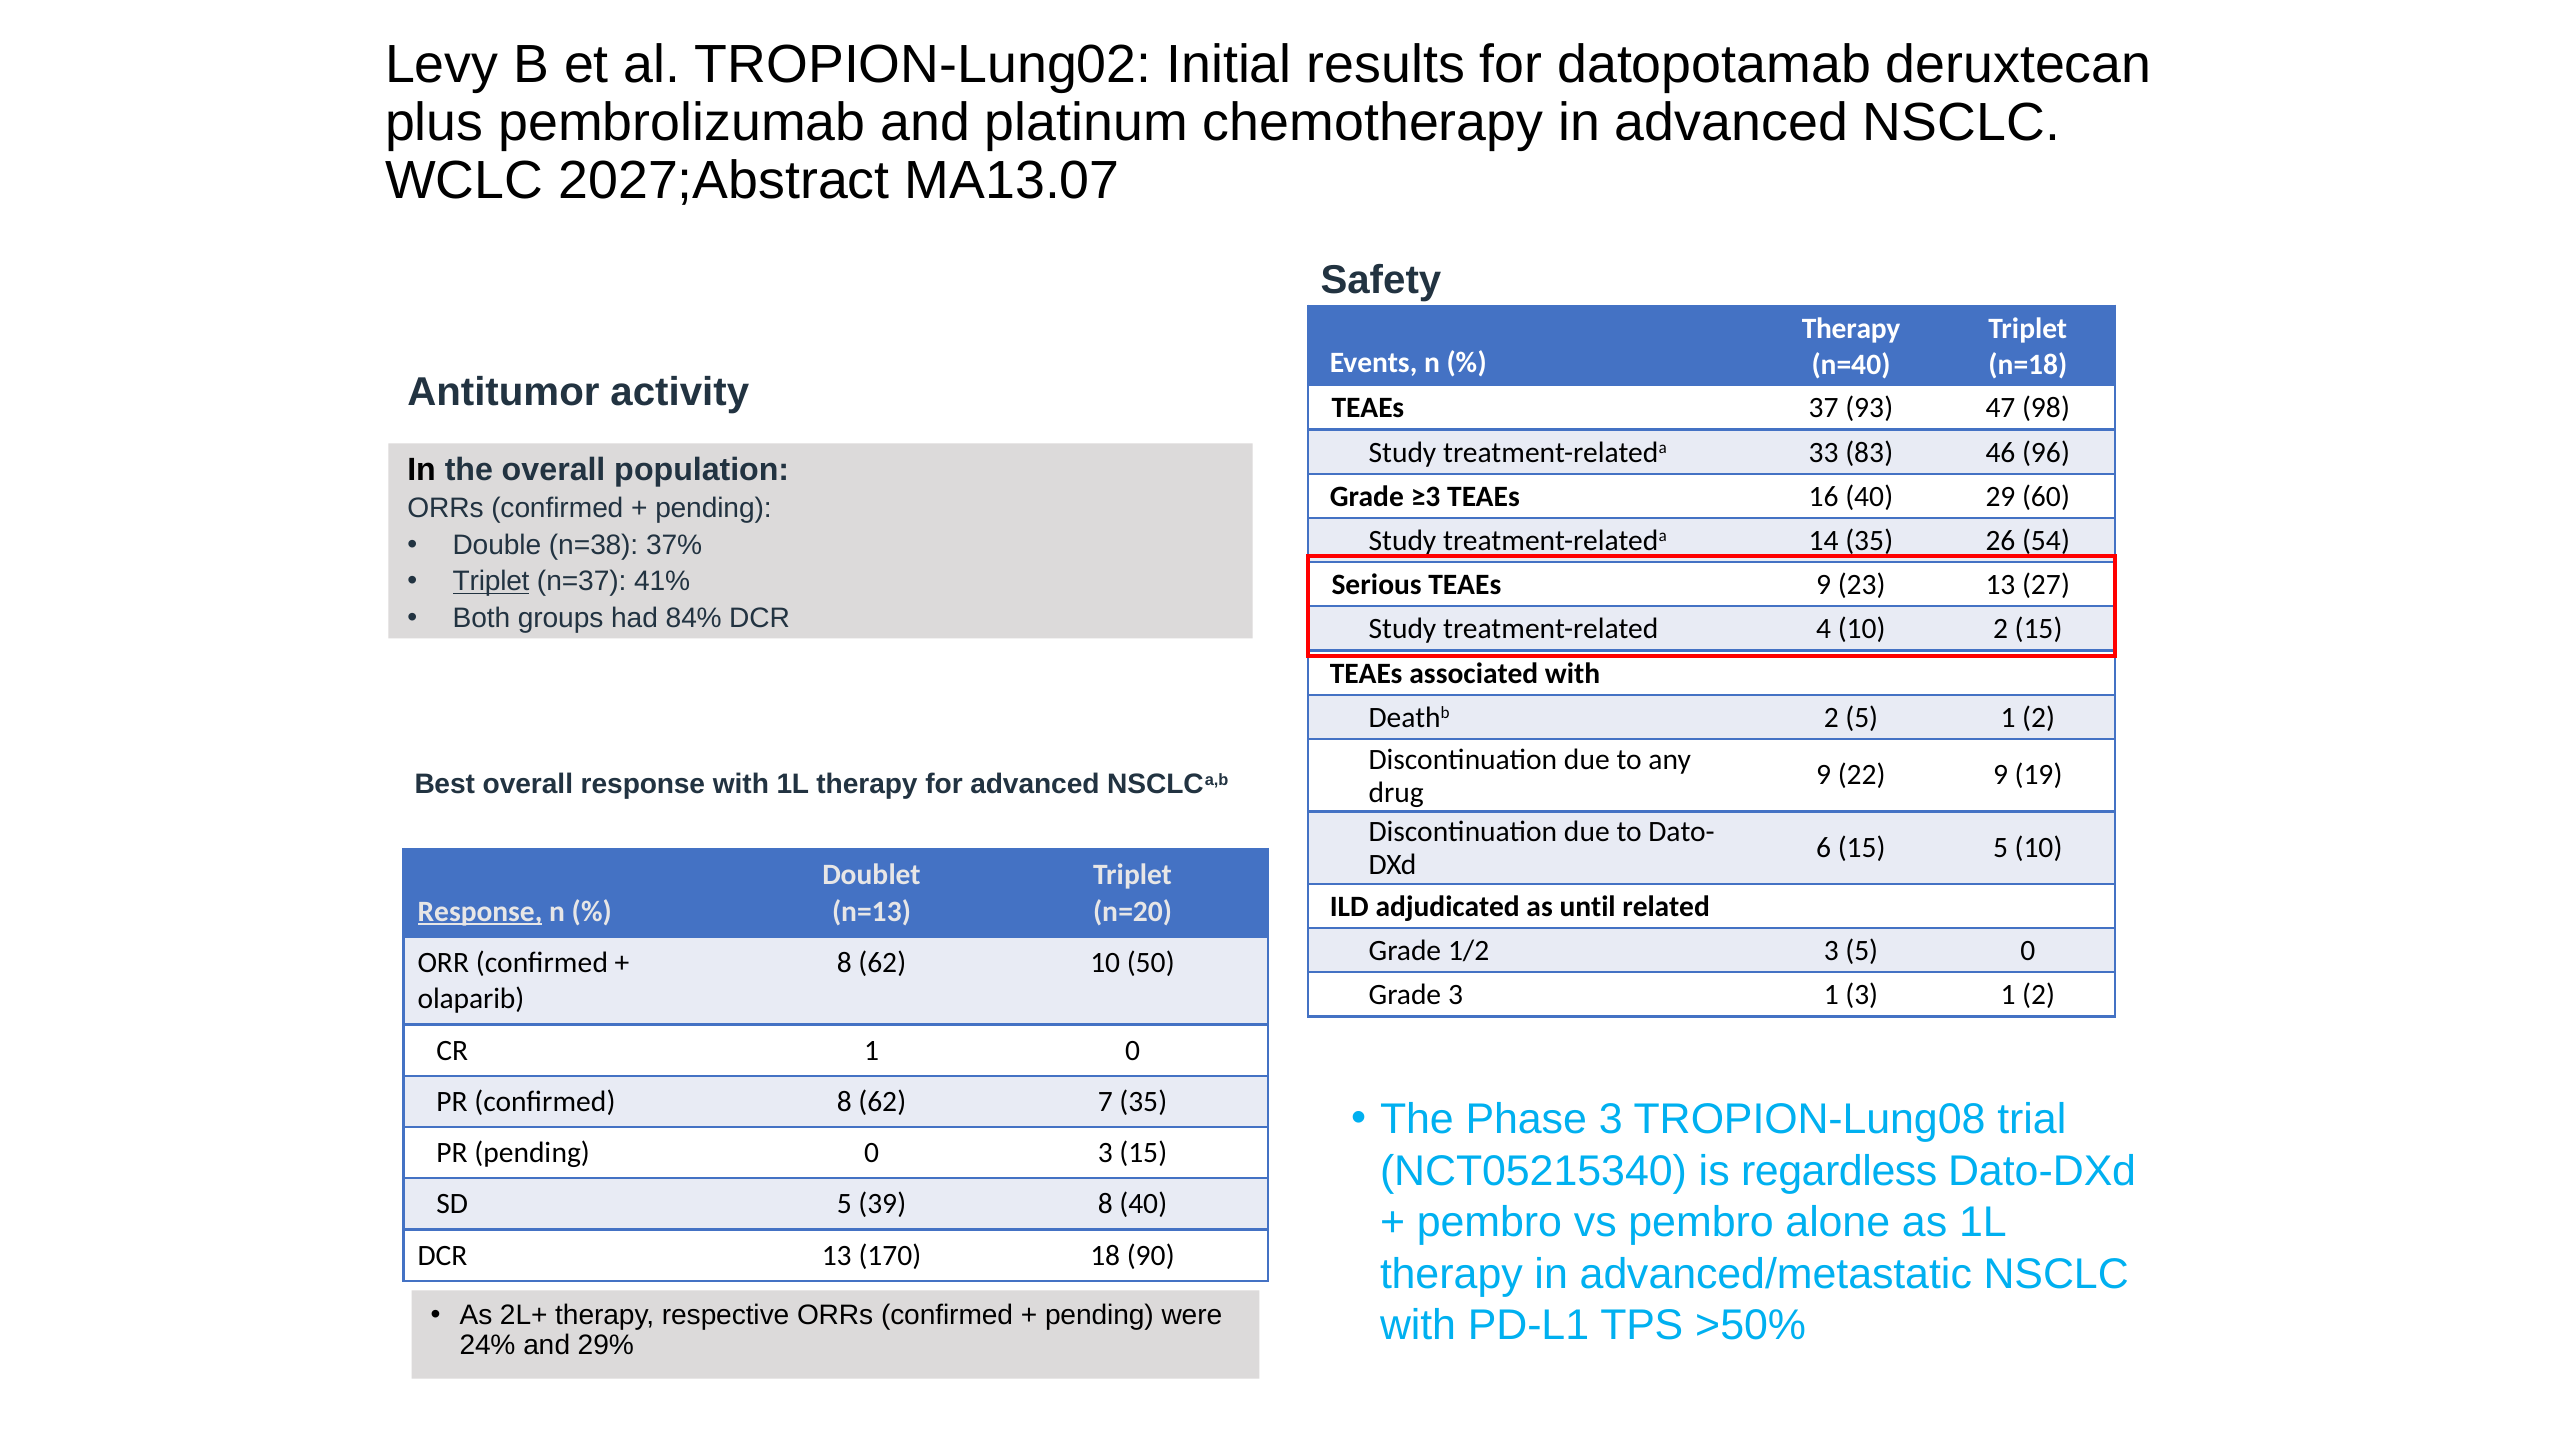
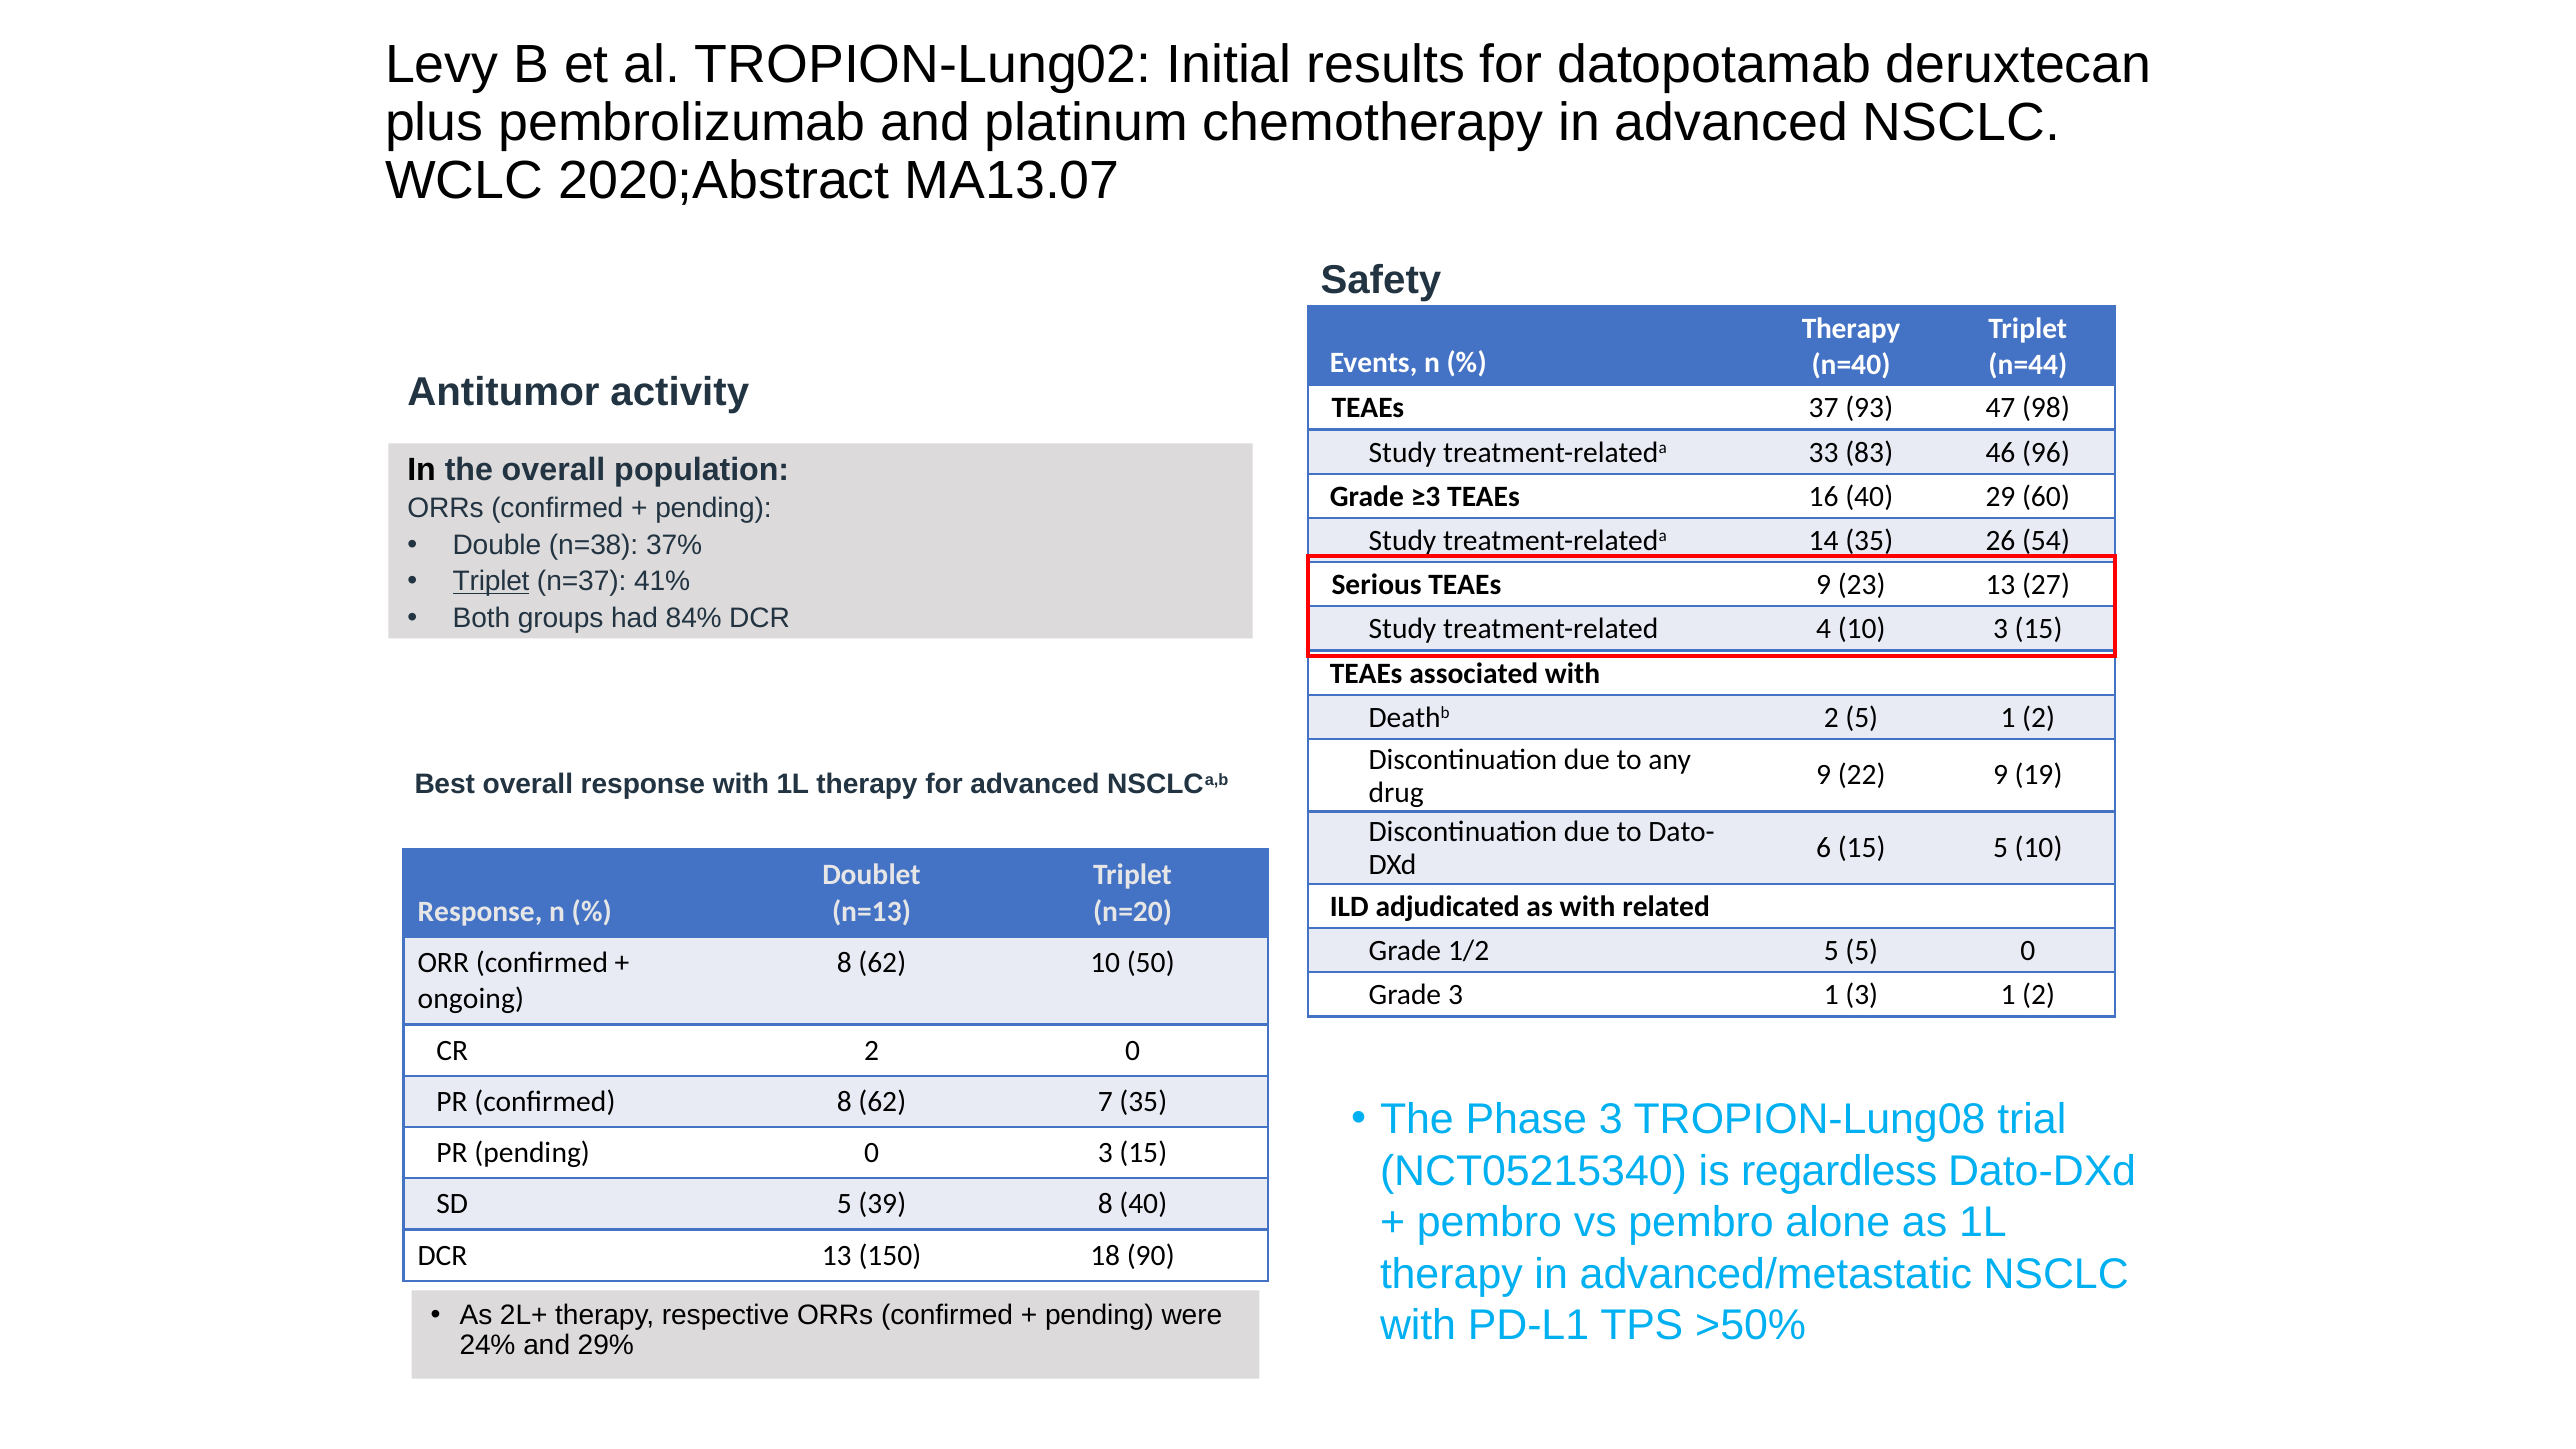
2027;Abstract: 2027;Abstract -> 2020;Abstract (724, 181)
n=18: n=18 -> n=44 (2028, 365)
10 2: 2 -> 3 (2001, 629)
as until: until -> with (1588, 907)
Response underline: present -> none (480, 912)
1/2 3: 3 -> 5 (1831, 951)
olaparib: olaparib -> ongoing (471, 999)
CR 1: 1 -> 2 (872, 1050)
170: 170 -> 150 (890, 1255)
